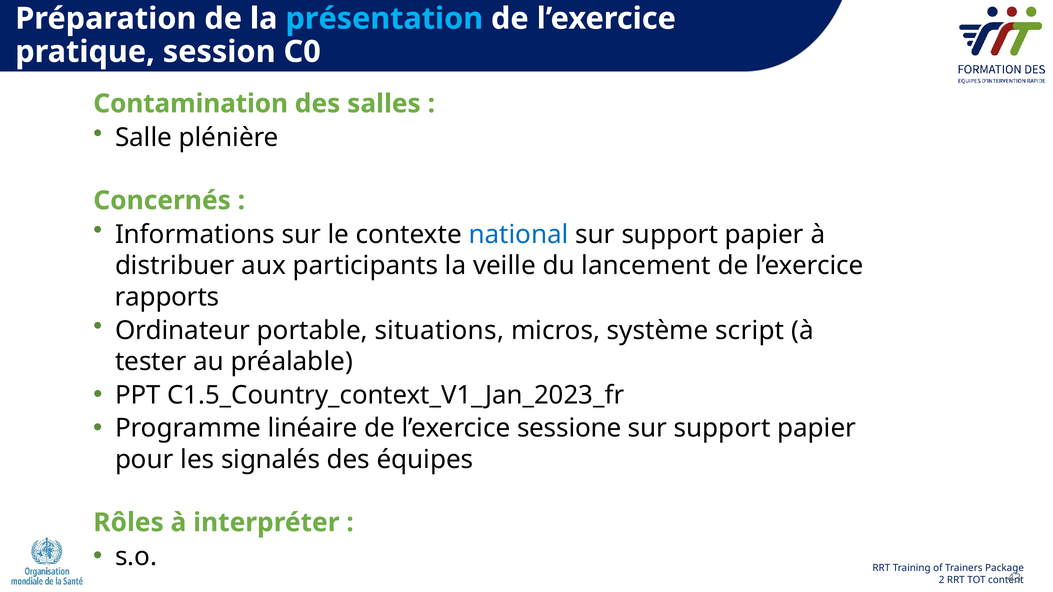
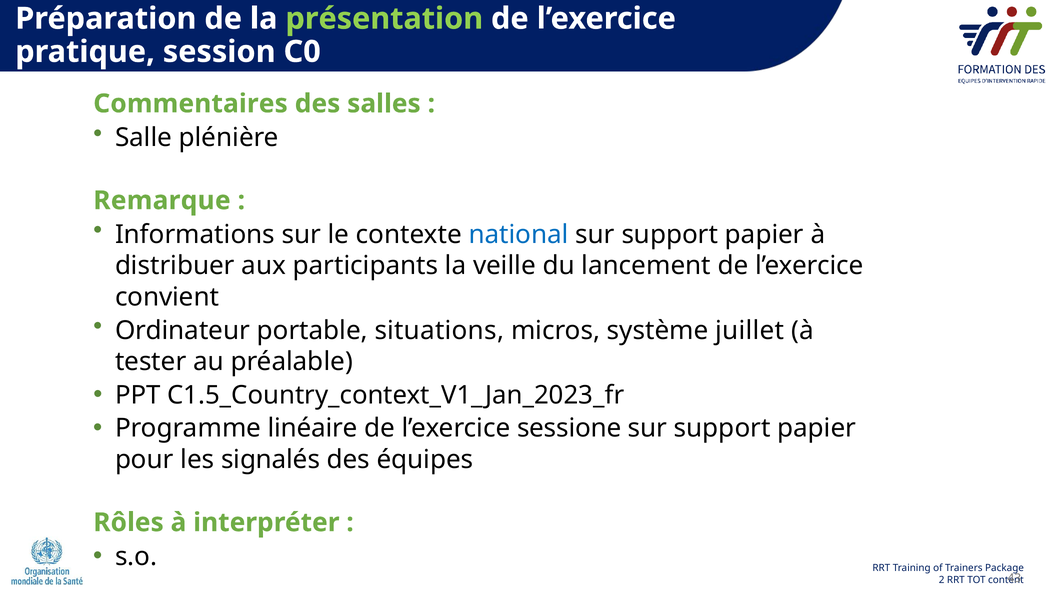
présentation colour: light blue -> light green (384, 19)
Contamination: Contamination -> Commentaires (191, 104)
Concernés: Concernés -> Remarque (162, 201)
rapports: rapports -> convient (167, 297)
script: script -> juillet (750, 331)
